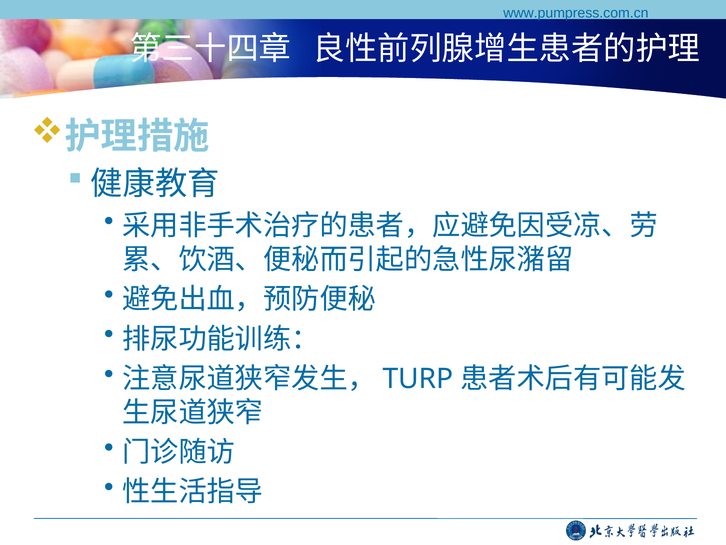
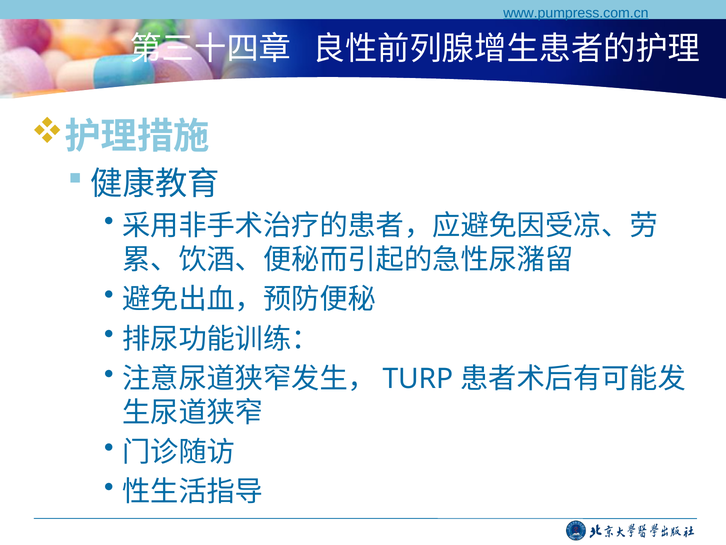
www.pumpress.com.cn underline: none -> present (576, 13)
